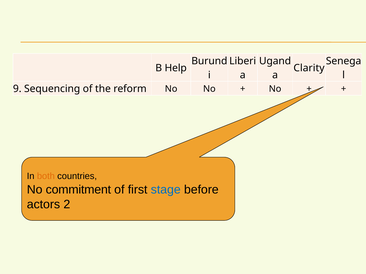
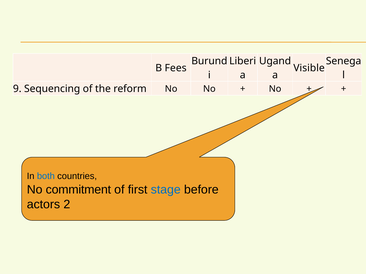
Help: Help -> Fees (176, 68)
Clarity: Clarity -> Visible (309, 68)
both colour: orange -> blue (46, 176)
